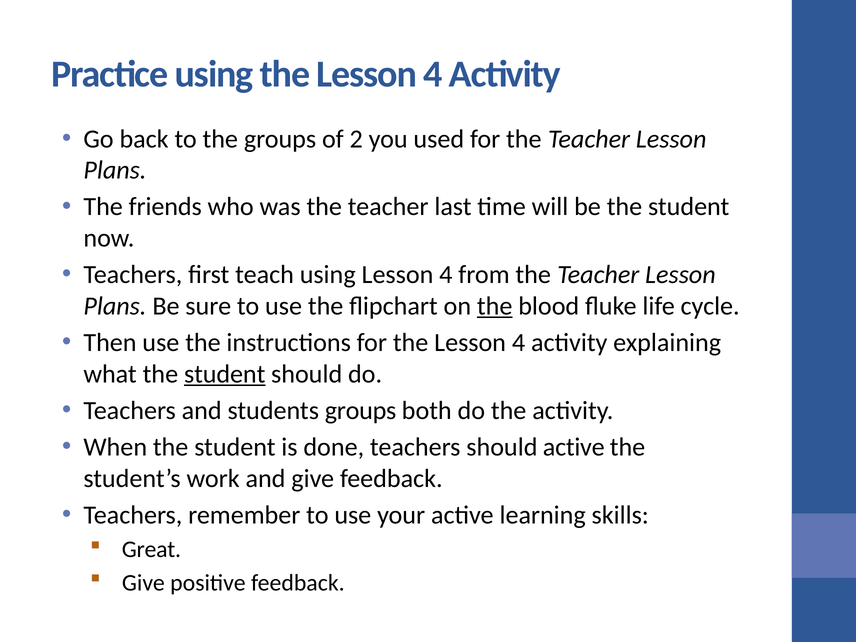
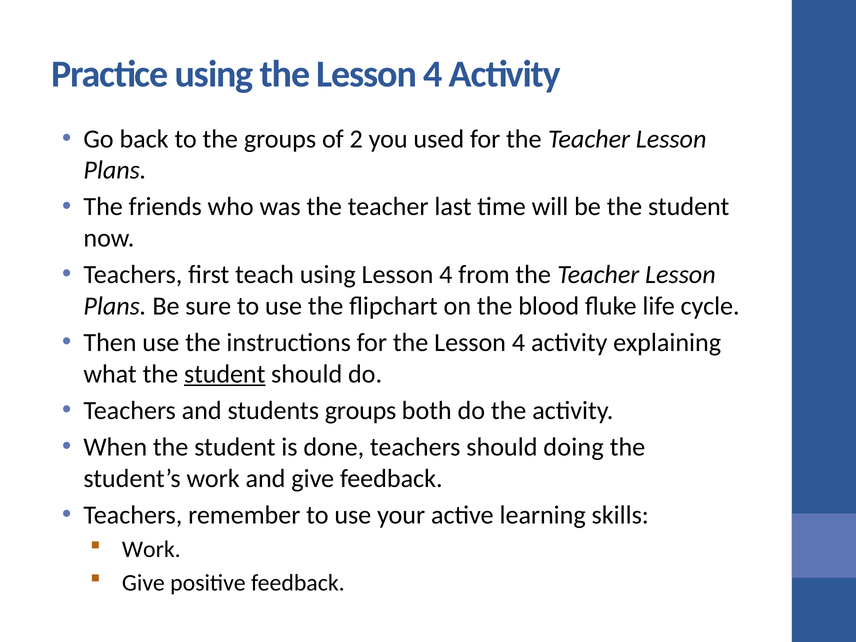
the underline: present -> none (495, 306)
should active: active -> doing (574, 447)
Great: Great -> Work (151, 550)
